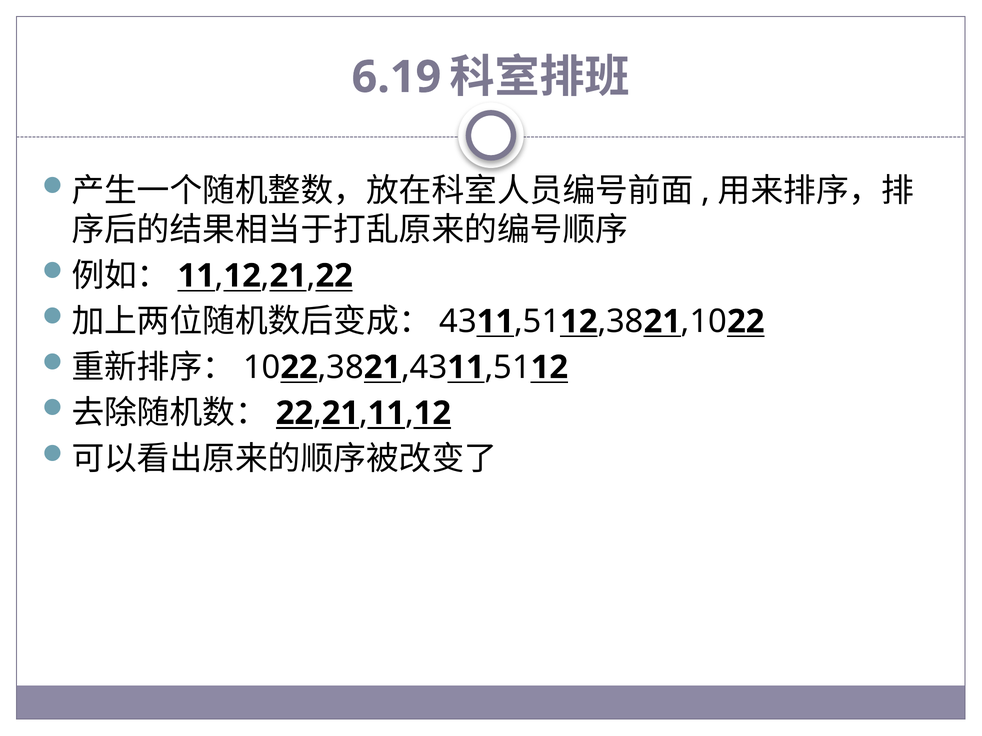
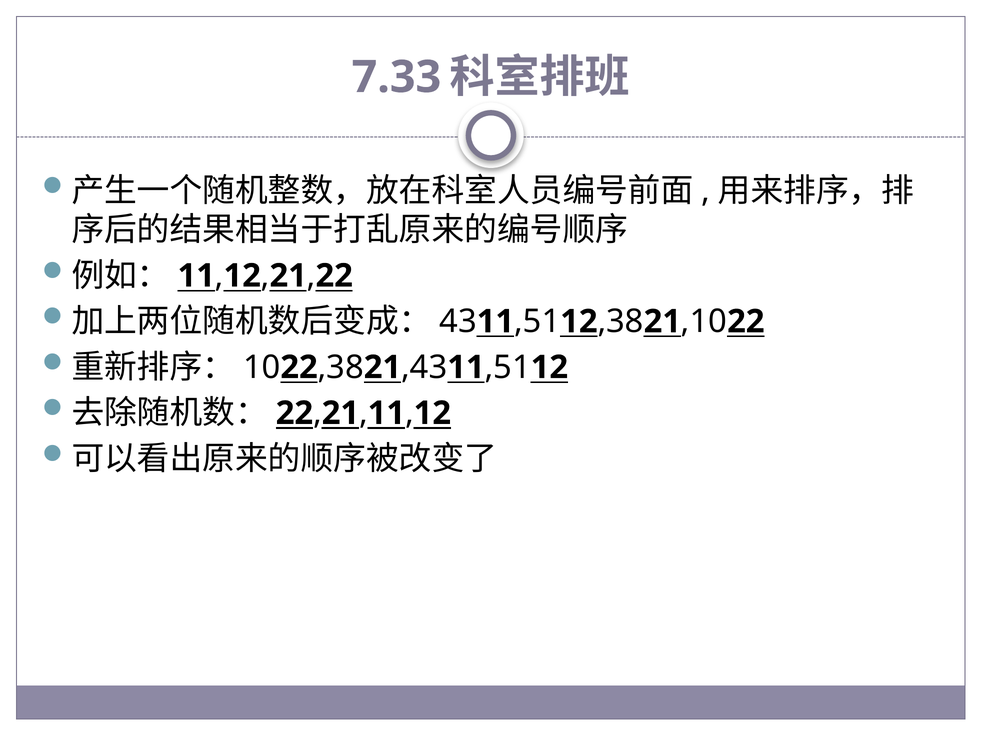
6.19: 6.19 -> 7.33 (396, 77)
